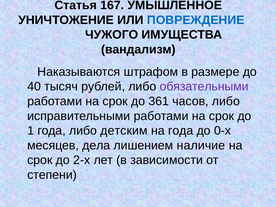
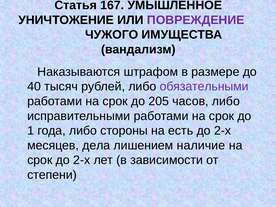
ПОВРЕЖДЕНИЕ colour: blue -> purple (196, 20)
361: 361 -> 205 (159, 101)
детским: детским -> стороны (124, 131)
на года: года -> есть (181, 131)
0-х: 0-х -> 2-х (223, 131)
